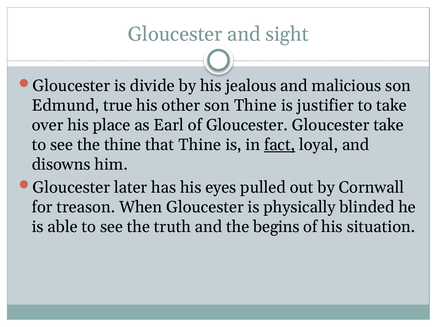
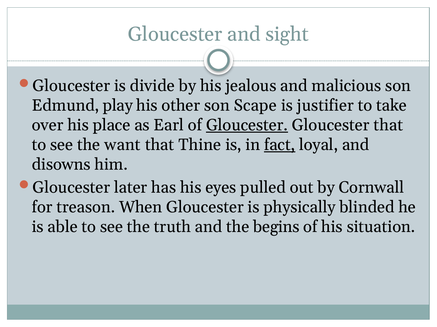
true: true -> play (118, 106)
son Thine: Thine -> Scape (255, 106)
Gloucester underline: none -> present (247, 125)
Gloucester take: take -> that (388, 125)
the thine: thine -> want (123, 145)
